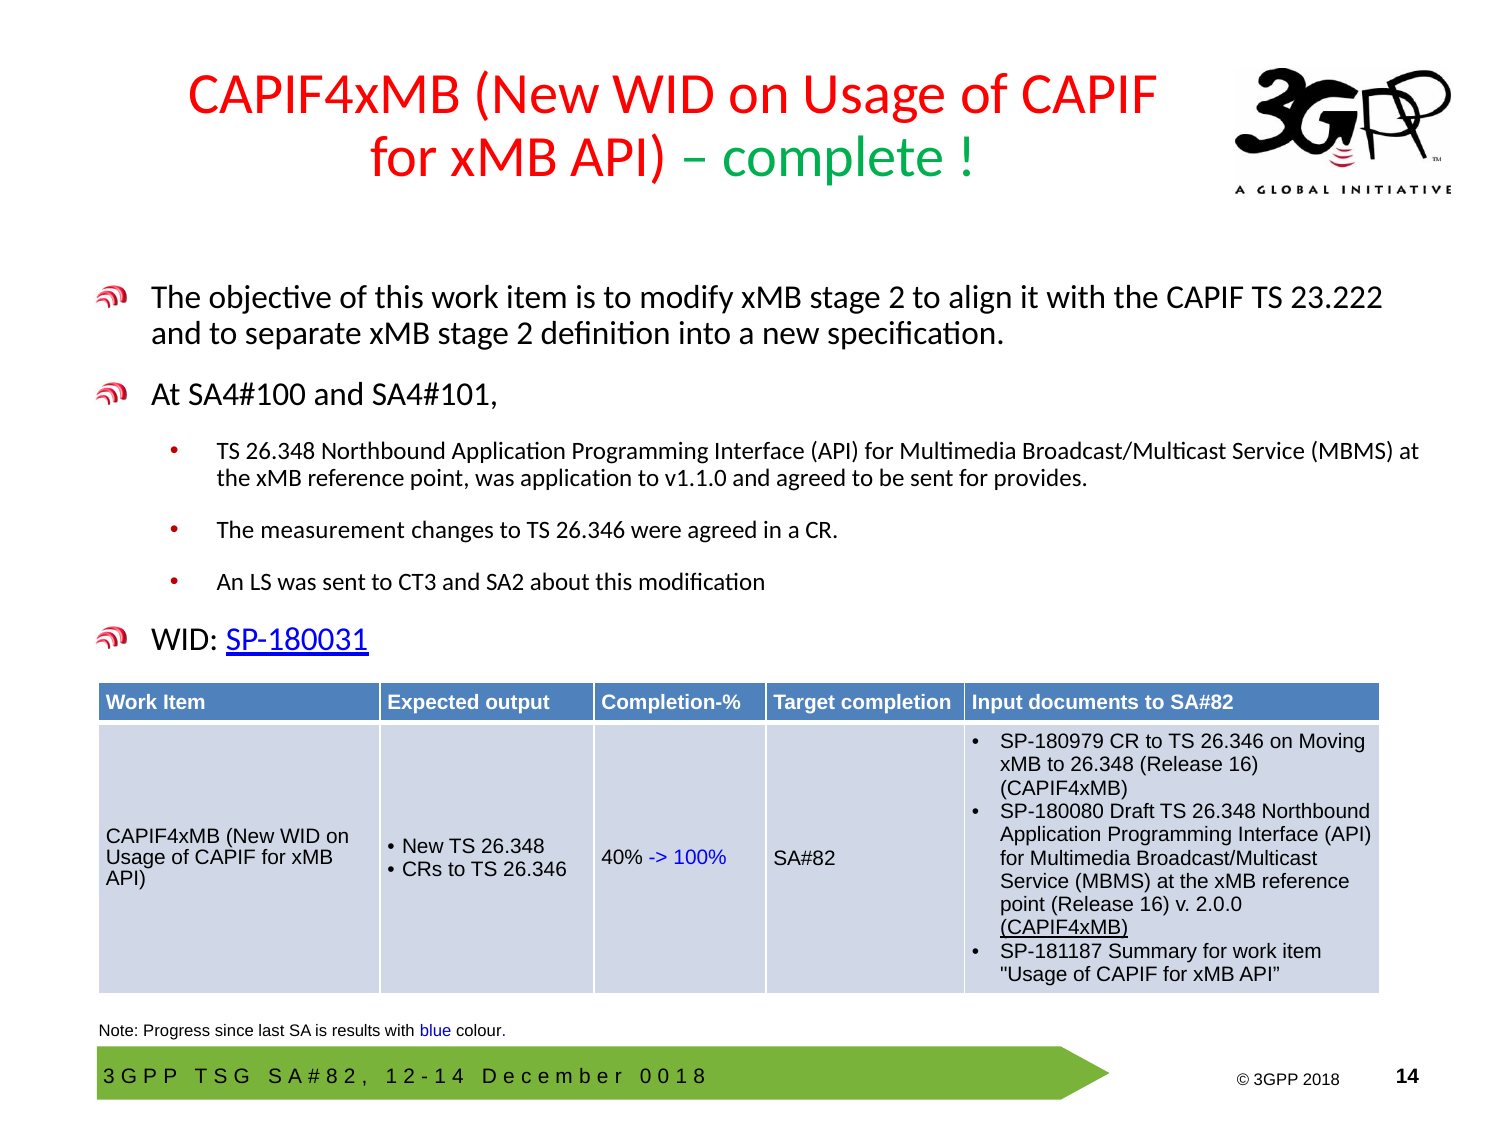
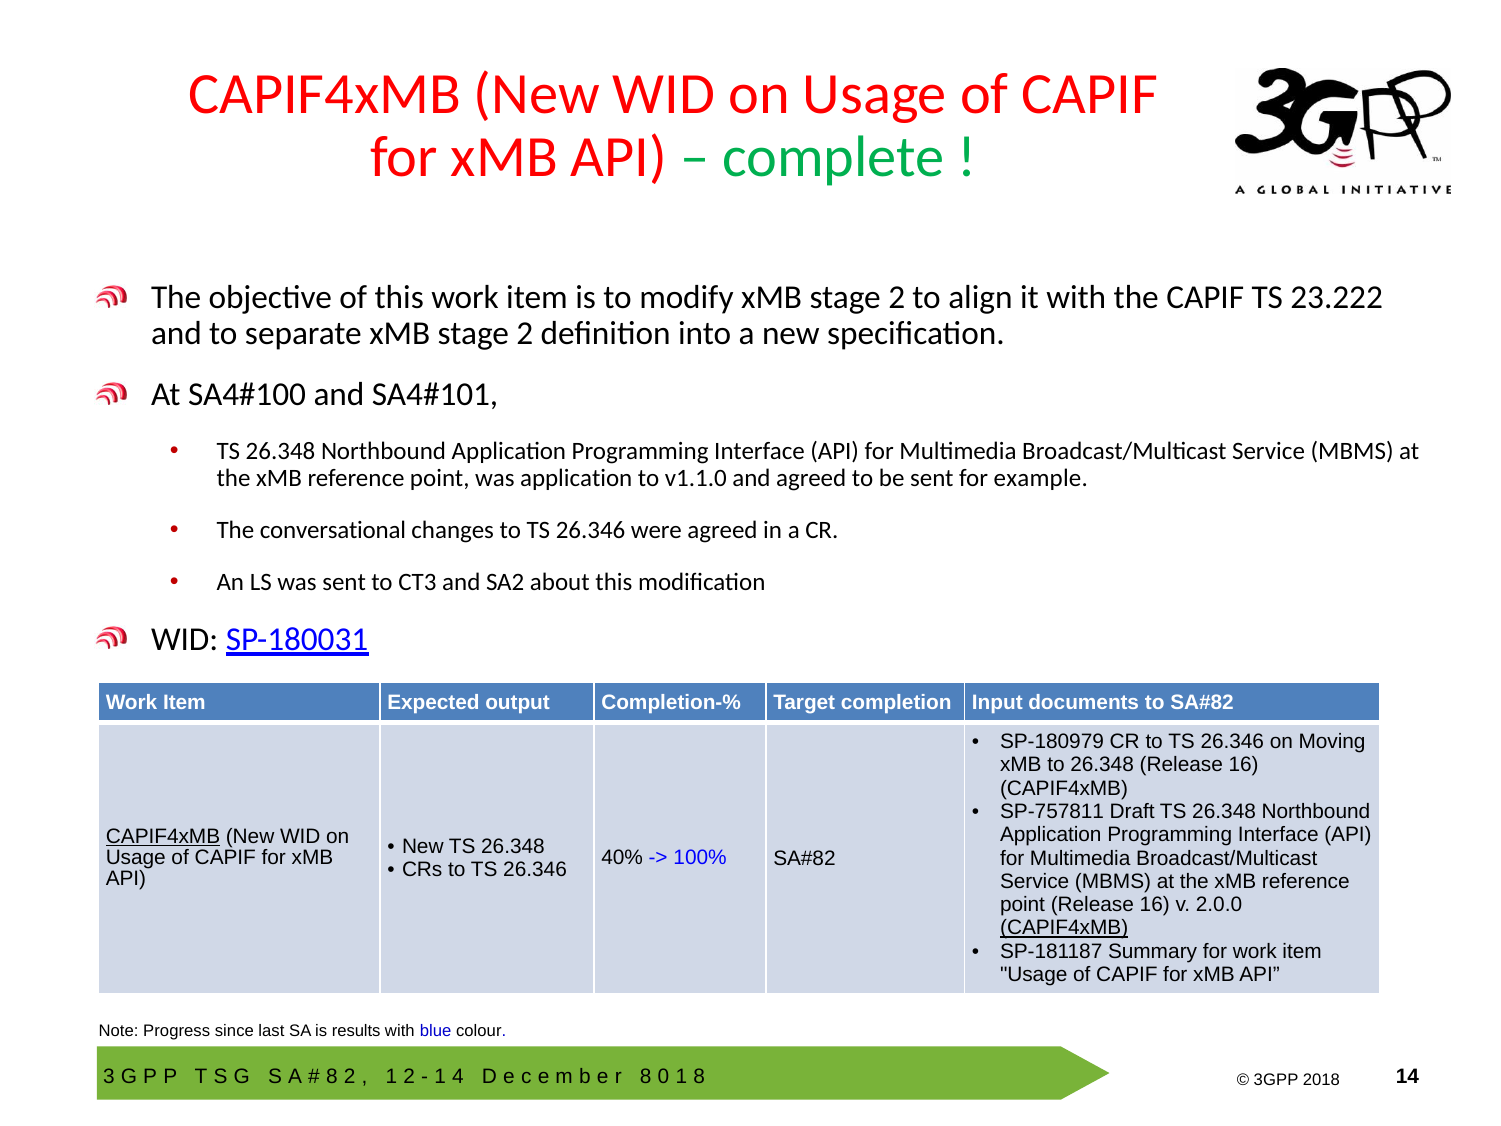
provides: provides -> example (1041, 478)
measurement: measurement -> conversational (333, 530)
SP-180080: SP-180080 -> SP-757811 (1052, 811)
CAPIF4xMB underline: none -> present (163, 836)
0: 0 -> 8 (646, 1076)
